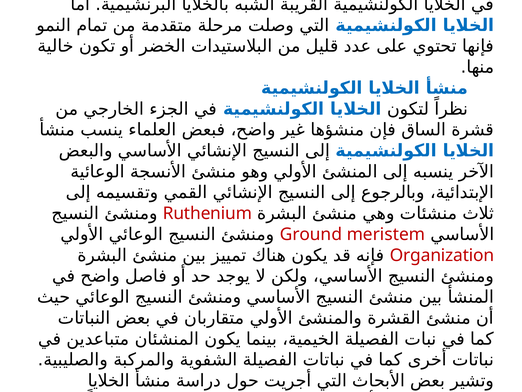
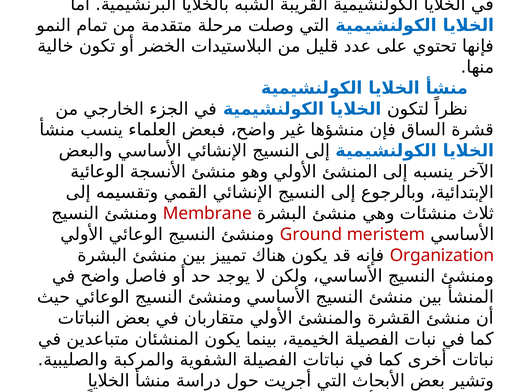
Ruthenium: Ruthenium -> Membrane (207, 213)
